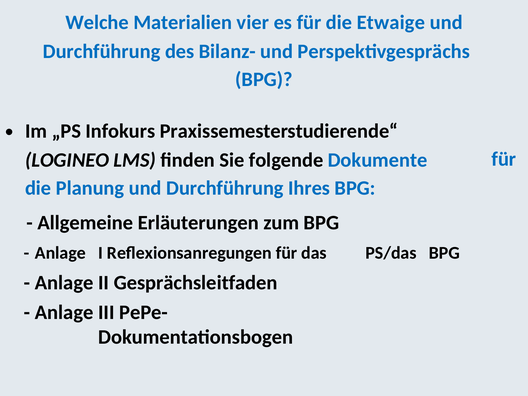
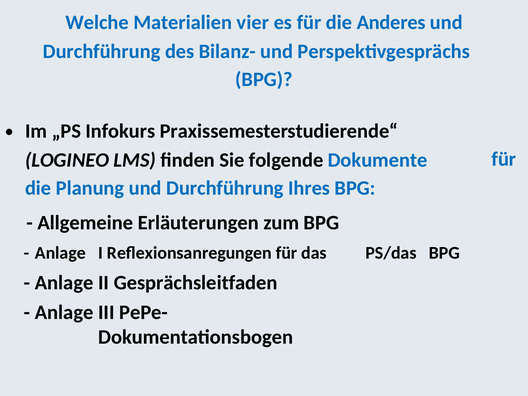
Etwaige: Etwaige -> Anderes (391, 22)
